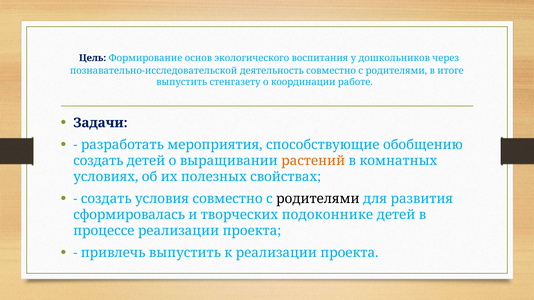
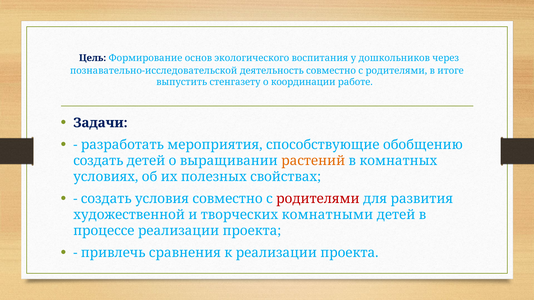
родителями colour: black -> red (318, 199)
сформировалась: сформировалась -> художественной (129, 215)
подоконнике: подоконнике -> комнатными (327, 215)
привлечь выпустить: выпустить -> сравнения (185, 253)
